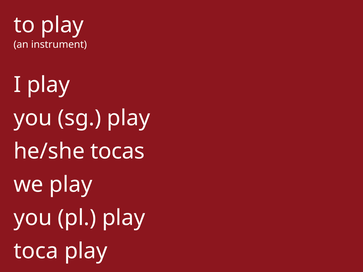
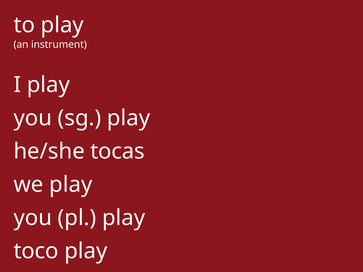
toca: toca -> toco (36, 251)
